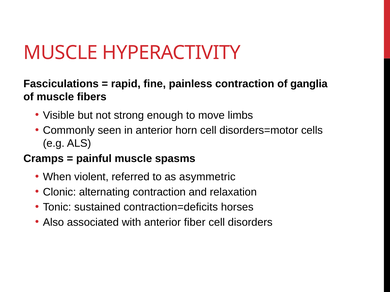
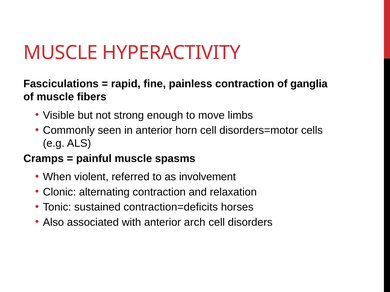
asymmetric: asymmetric -> involvement (207, 177)
fiber: fiber -> arch (195, 223)
